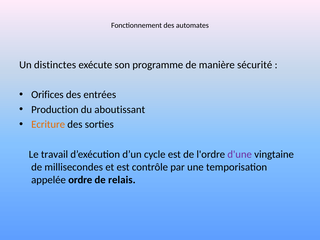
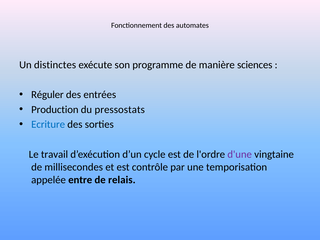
sécurité: sécurité -> sciences (255, 65)
Orifices: Orifices -> Réguler (47, 95)
aboutissant: aboutissant -> pressostats (120, 110)
Ecriture colour: orange -> blue (48, 124)
ordre: ordre -> entre (80, 180)
